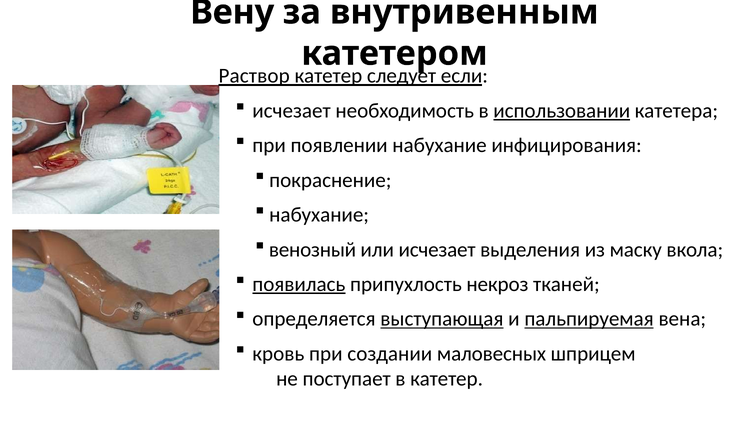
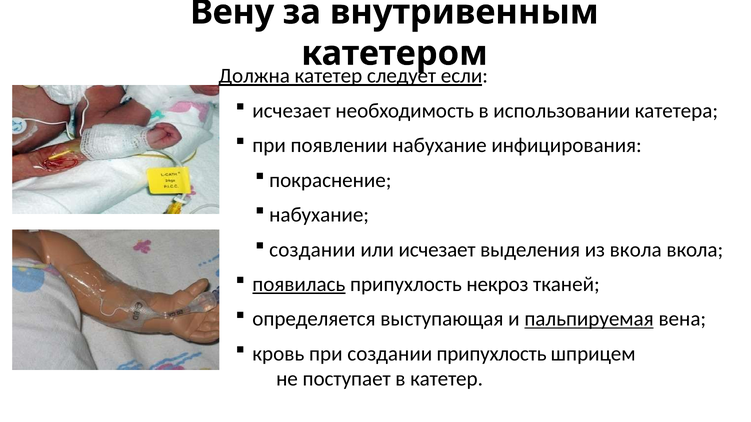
Раствор: Раствор -> Должна (254, 76)
использовании underline: present -> none (562, 111)
венозный: венозный -> создании (312, 250)
из маску: маску -> вкола (636, 250)
выступающая underline: present -> none (442, 319)
создании маловесных: маловесных -> припухлость (492, 354)
